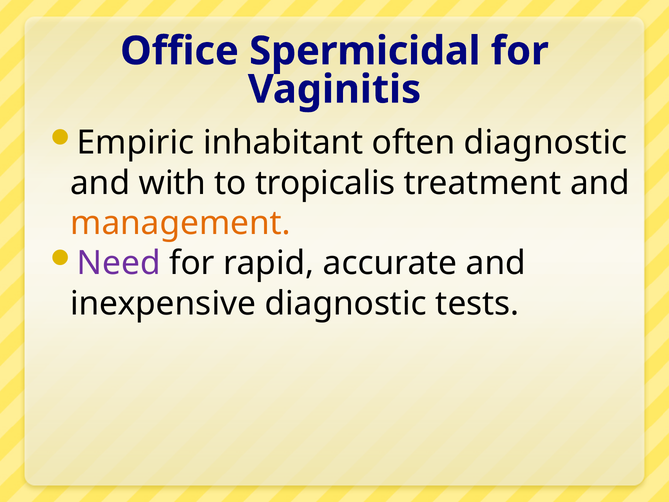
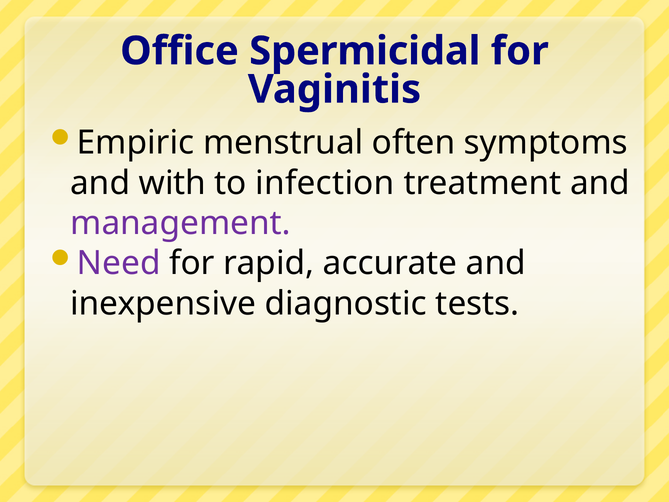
inhabitant: inhabitant -> menstrual (283, 143)
often diagnostic: diagnostic -> symptoms (546, 143)
tropicalis: tropicalis -> infection (325, 183)
management colour: orange -> purple (181, 223)
